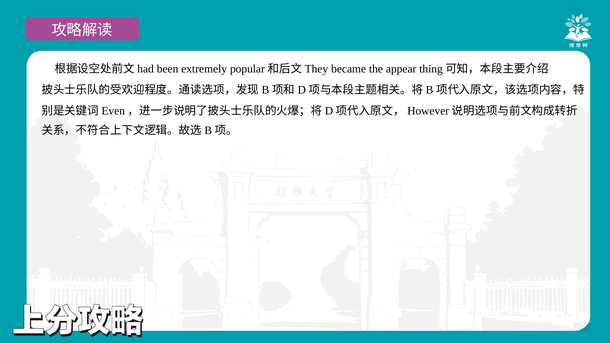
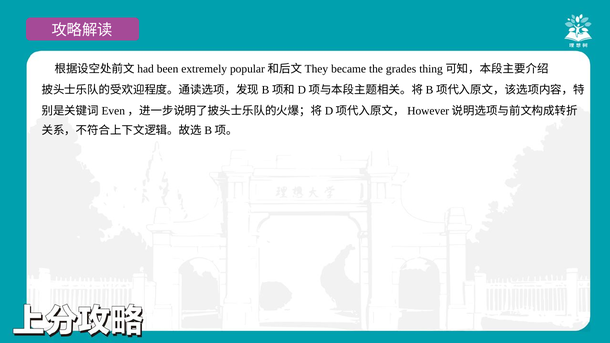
appear: appear -> grades (401, 69)
